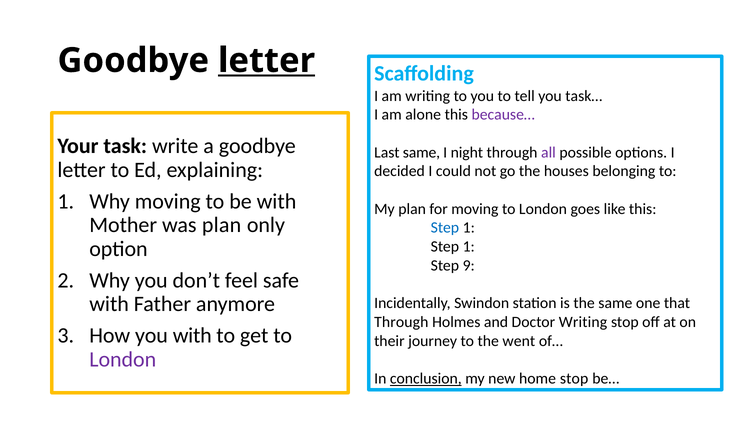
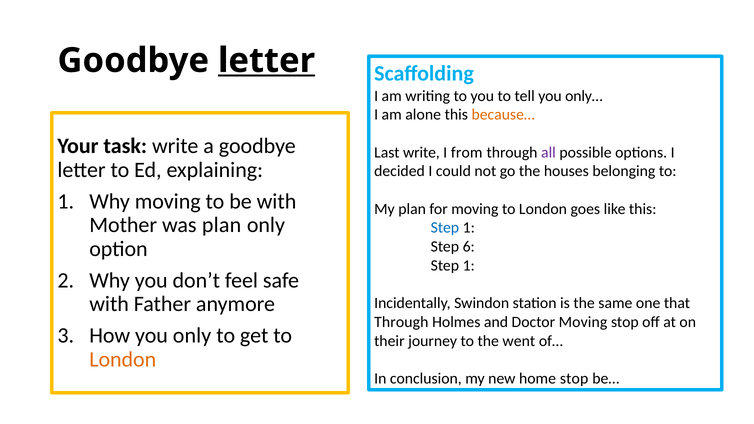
task…: task… -> only… (584, 96)
because… colour: purple -> orange (503, 115)
Last same: same -> write (421, 152)
night: night -> from (467, 152)
1: 1 -> 6 (469, 247)
9: 9 -> 1 (469, 266)
Doctor Writing: Writing -> Moving (583, 322)
you with: with -> only (192, 336)
London colour: purple -> orange (123, 359)
conclusion underline: present -> none (426, 379)
